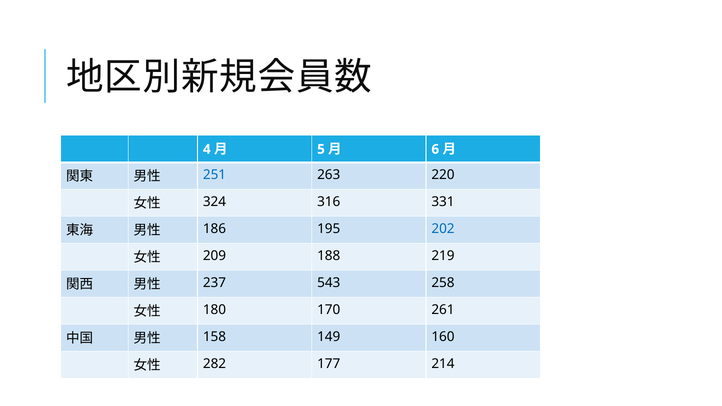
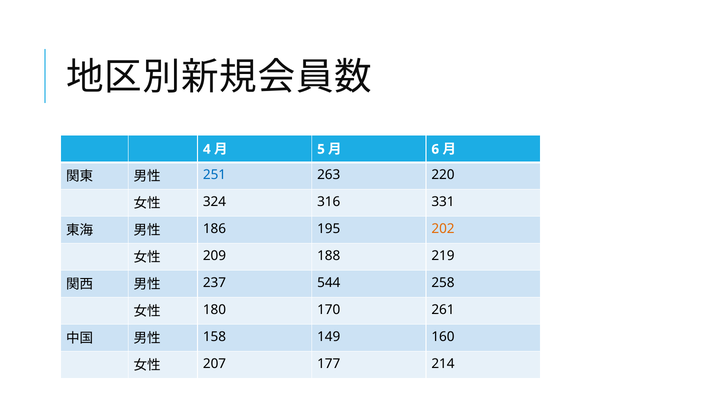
202 colour: blue -> orange (443, 229)
543: 543 -> 544 (329, 283)
282: 282 -> 207 (215, 364)
